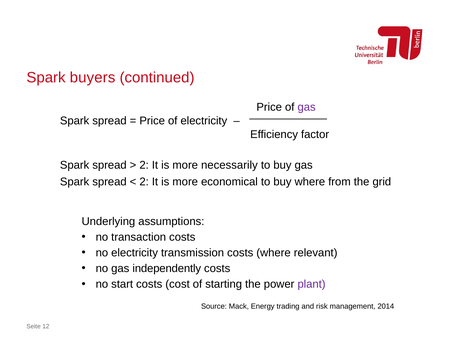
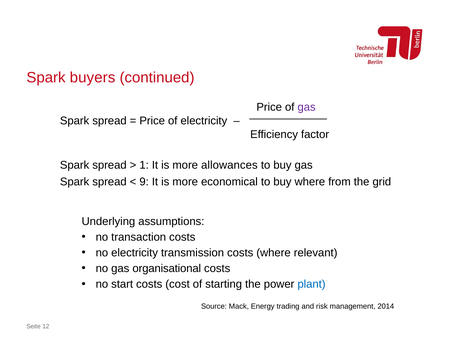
2: 2 -> 1 (144, 165)
necessarily: necessarily -> allowances (229, 165)
2: 2 -> 9 (144, 182)
independently: independently -> organisational (167, 268)
plant colour: purple -> blue (312, 284)
